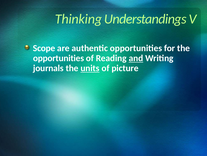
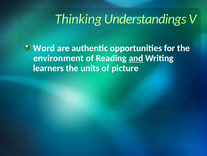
Scope: Scope -> Word (44, 48)
opportunities: opportunities -> environment (58, 58)
journals: journals -> learners (48, 68)
units underline: present -> none (90, 68)
